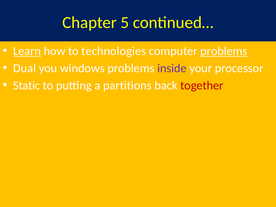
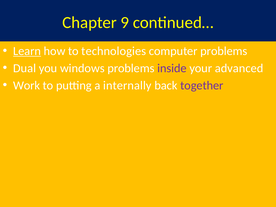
5: 5 -> 9 (125, 23)
problems underline: present -> none (224, 51)
processor: processor -> advanced (239, 68)
Static: Static -> Work (27, 85)
partitions: partitions -> internally (127, 85)
together colour: red -> purple (202, 85)
